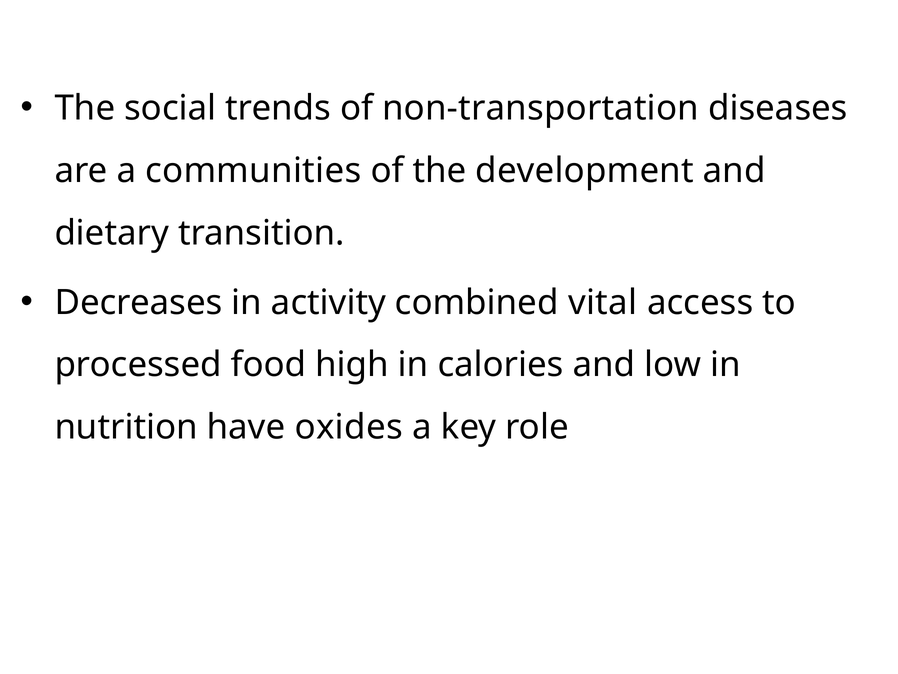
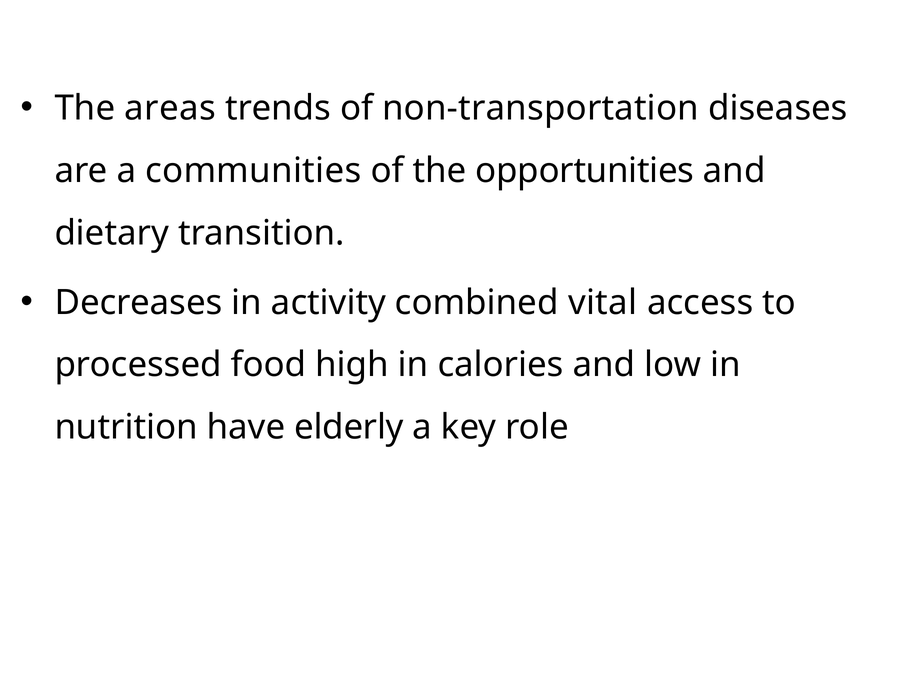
social: social -> areas (170, 108)
development: development -> opportunities (585, 171)
oxides: oxides -> elderly (349, 427)
